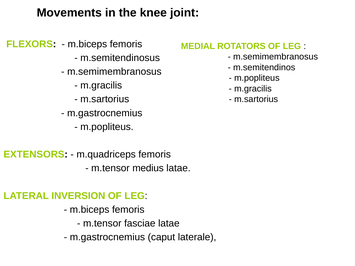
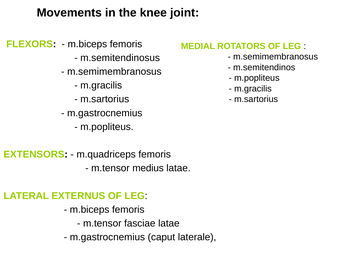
INVERSION: INVERSION -> EXTERNUS (78, 196)
